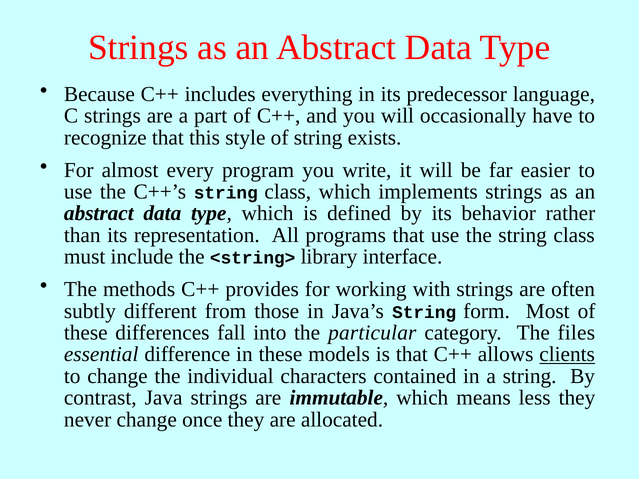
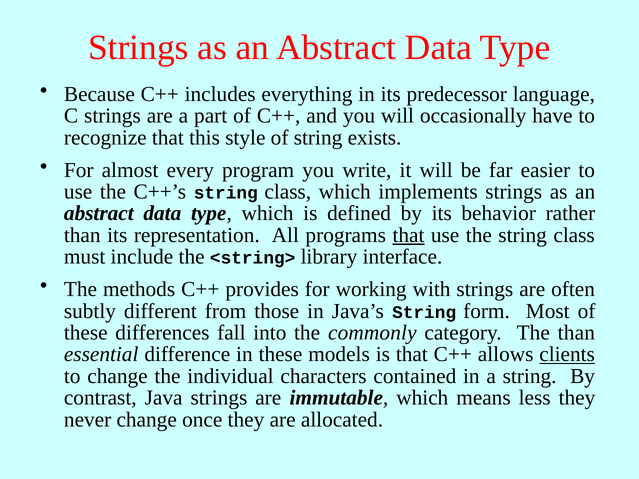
that underline: none -> present (408, 235)
particular: particular -> commonly (372, 333)
The files: files -> than (576, 333)
